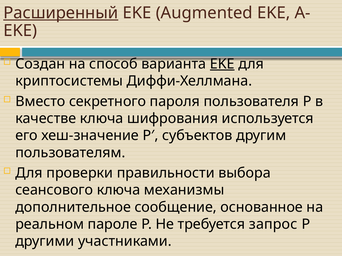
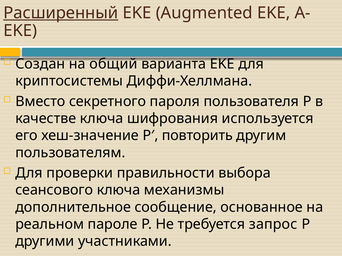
способ: способ -> общий (113, 64)
EKE underline: present -> none (222, 64)
субъектов: субъектов -> повторить (197, 136)
